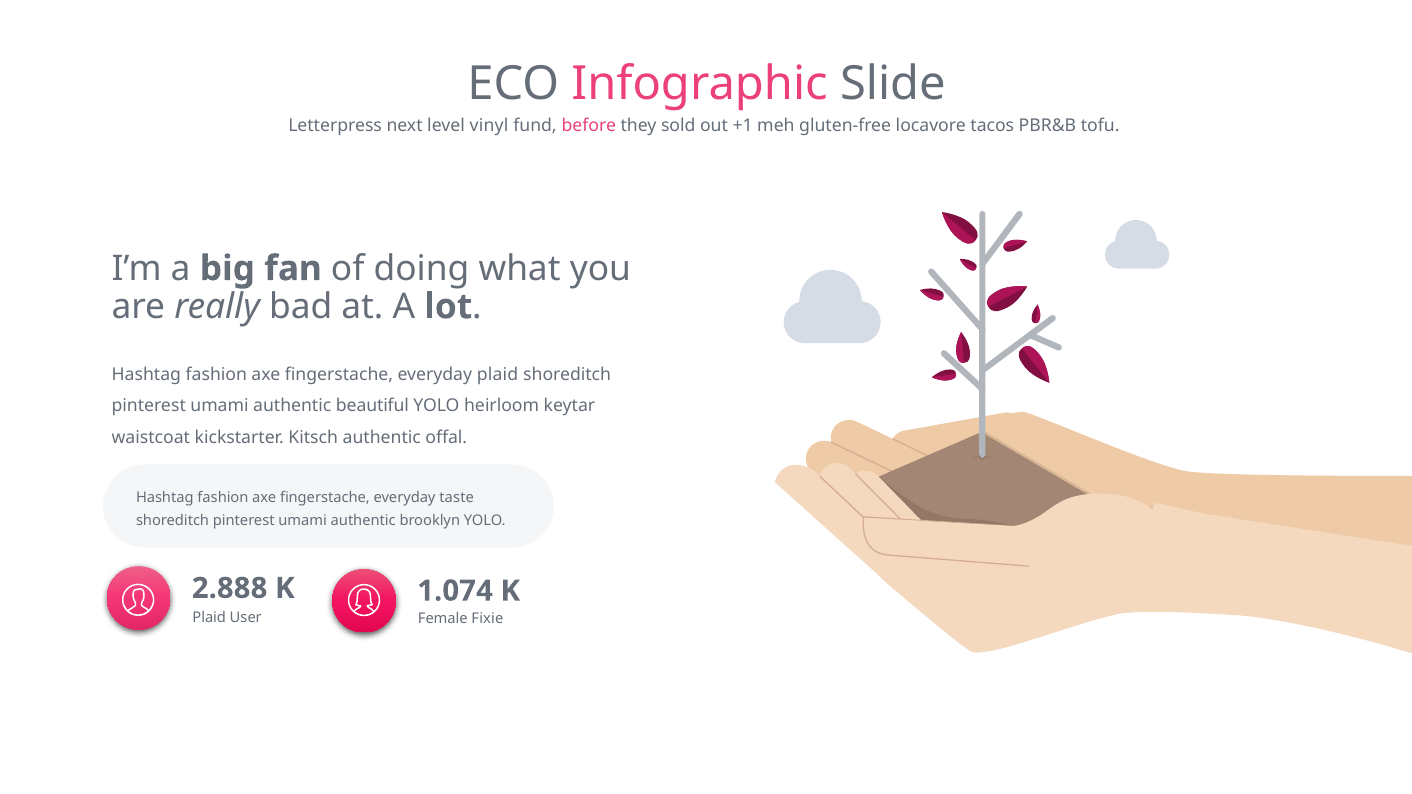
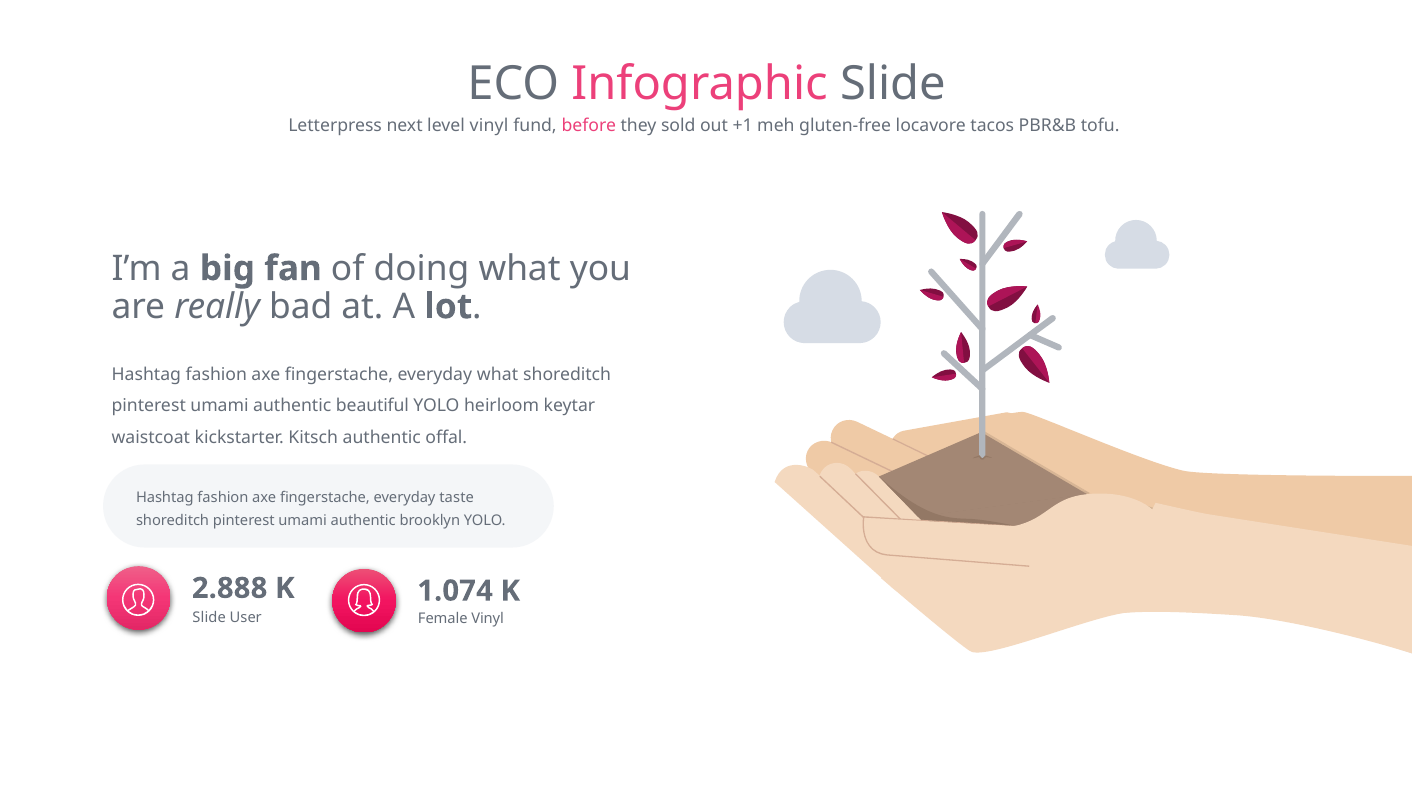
everyday plaid: plaid -> what (498, 374)
Plaid: Plaid -> Slide (209, 618)
Female Fixie: Fixie -> Vinyl (488, 619)
